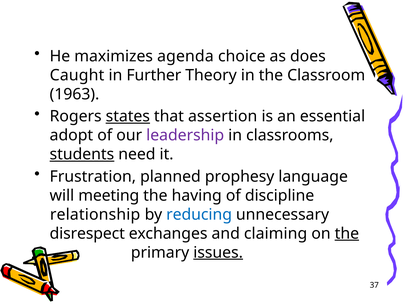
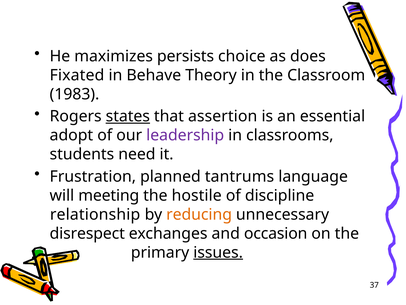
agenda: agenda -> persists (186, 56)
Caught: Caught -> Fixated (77, 75)
Further: Further -> Behave (154, 75)
1963: 1963 -> 1983 (75, 94)
students underline: present -> none (82, 154)
prophesy: prophesy -> tantrums (240, 176)
having: having -> hostile (197, 195)
reducing colour: blue -> orange (199, 214)
claiming: claiming -> occasion (276, 233)
the underline: present -> none (347, 233)
